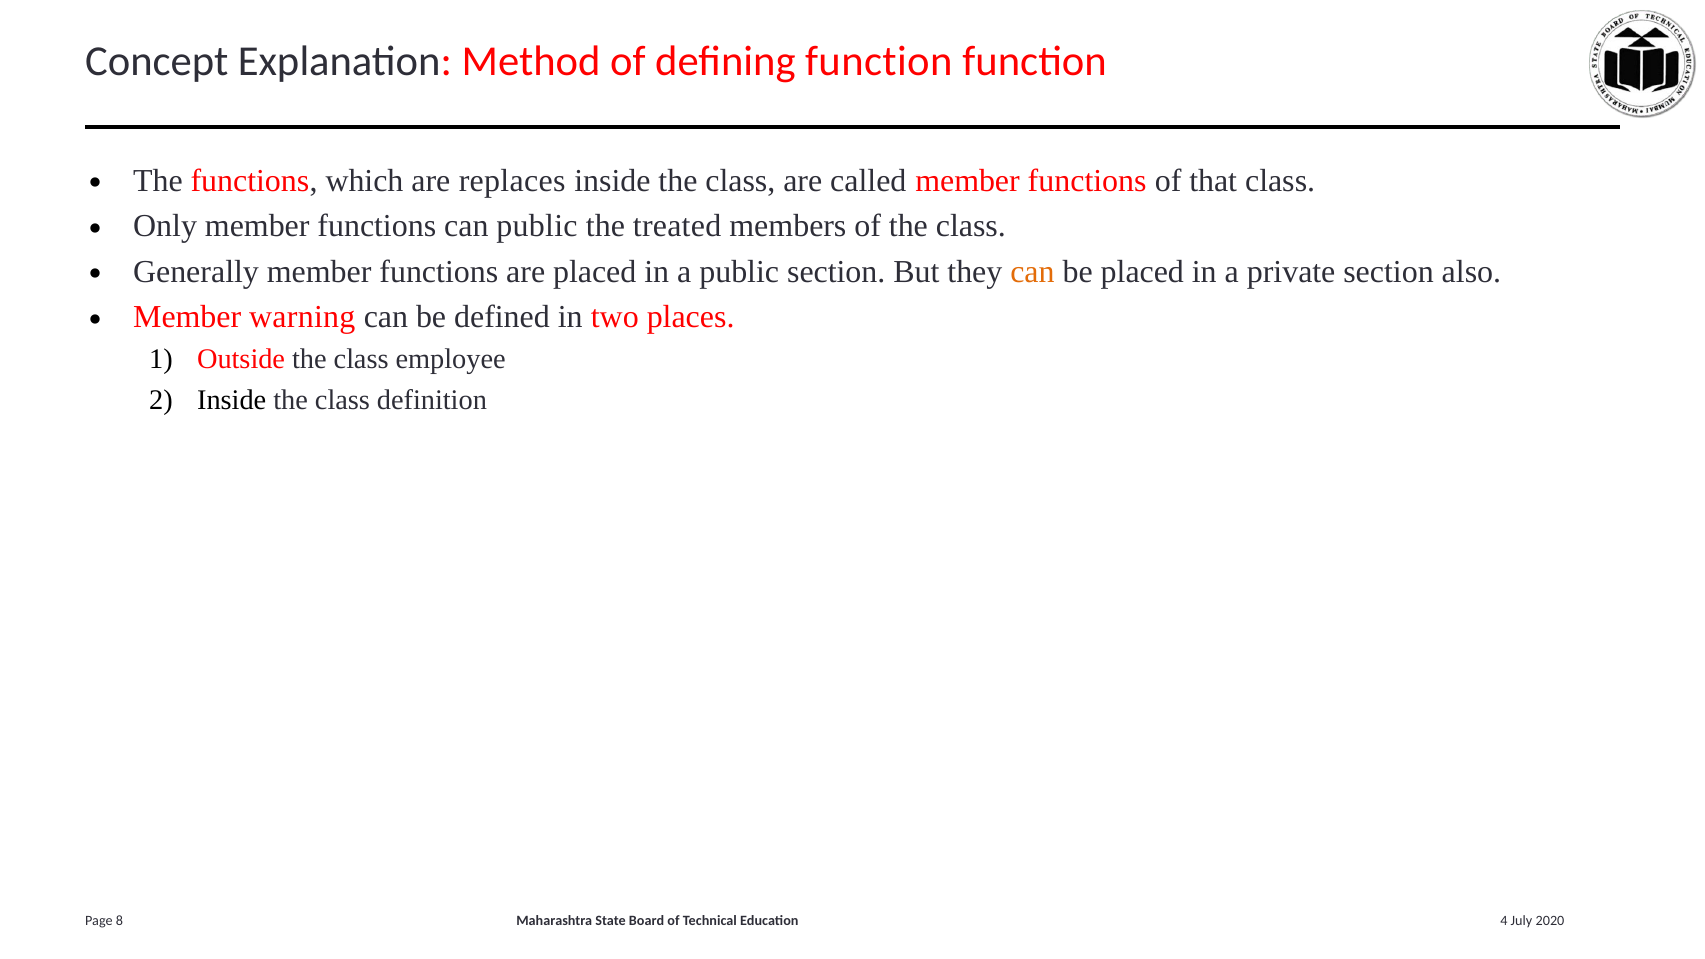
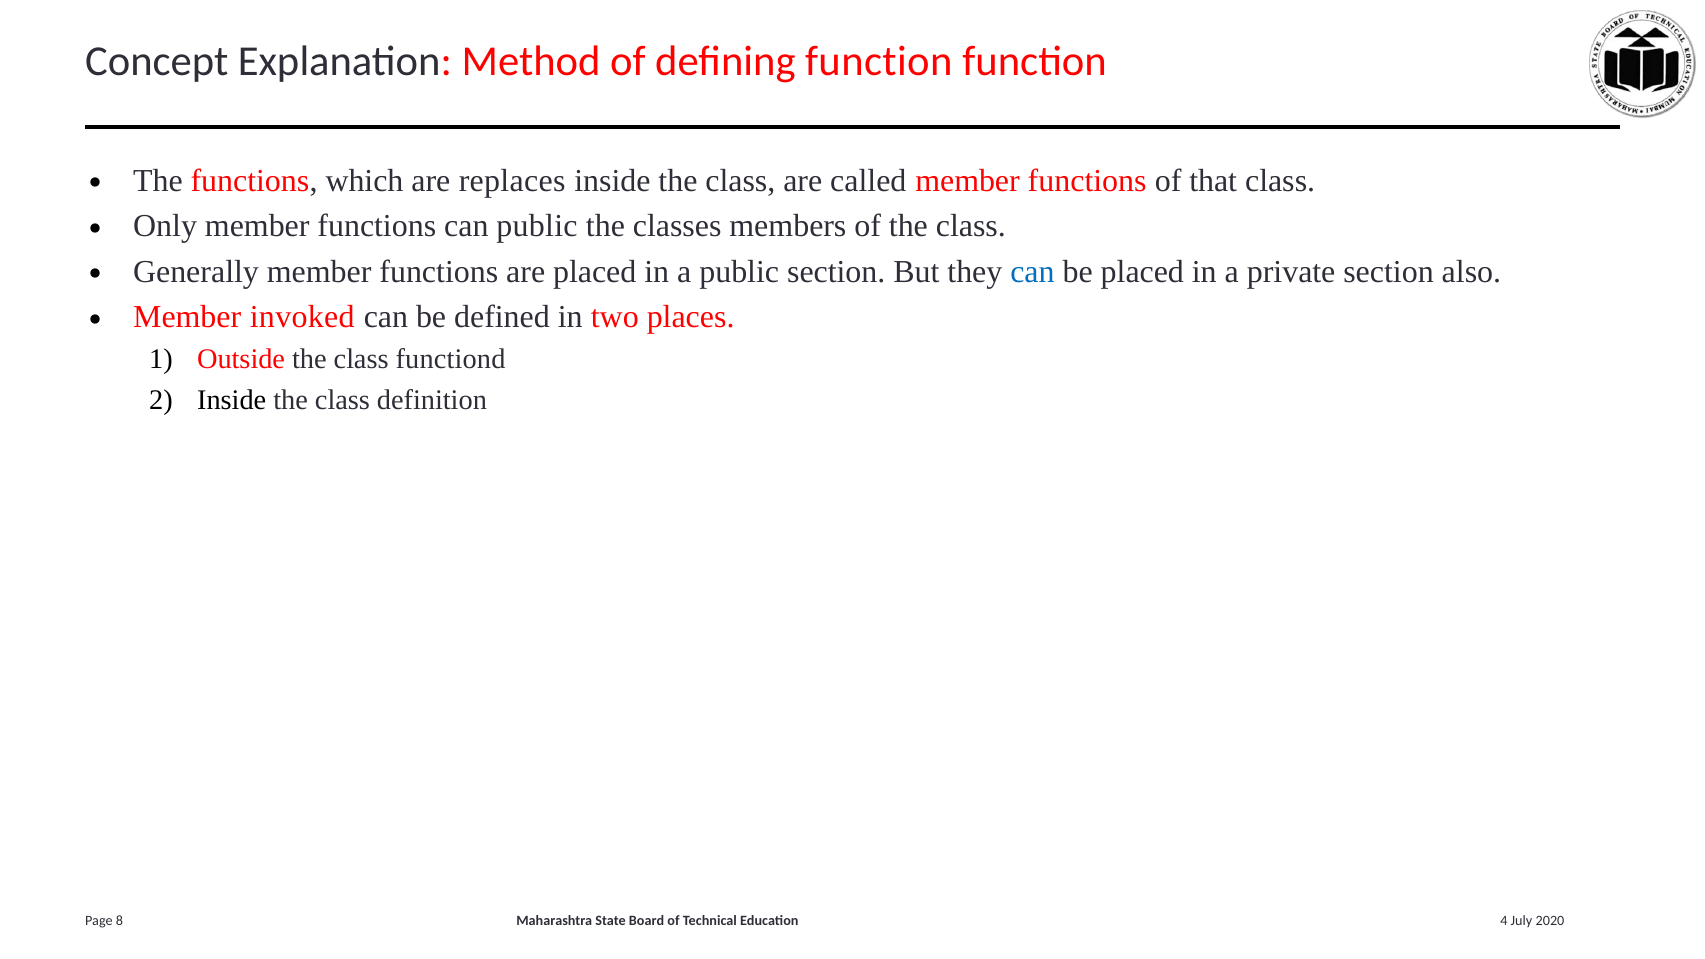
treated: treated -> classes (677, 226)
can colour: orange -> blue (1032, 271)
warning: warning -> invoked (302, 317)
employee: employee -> functiond (451, 359)
